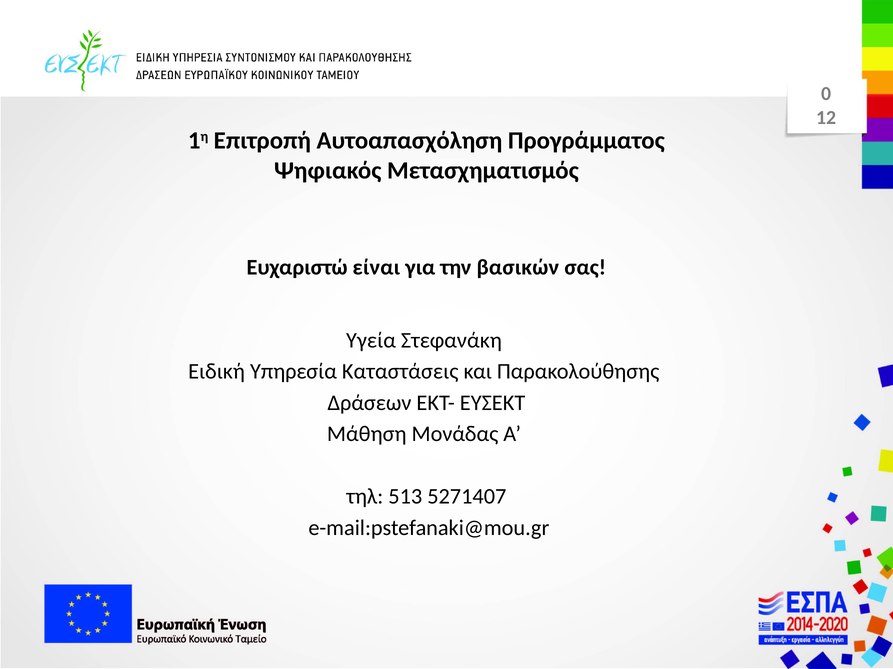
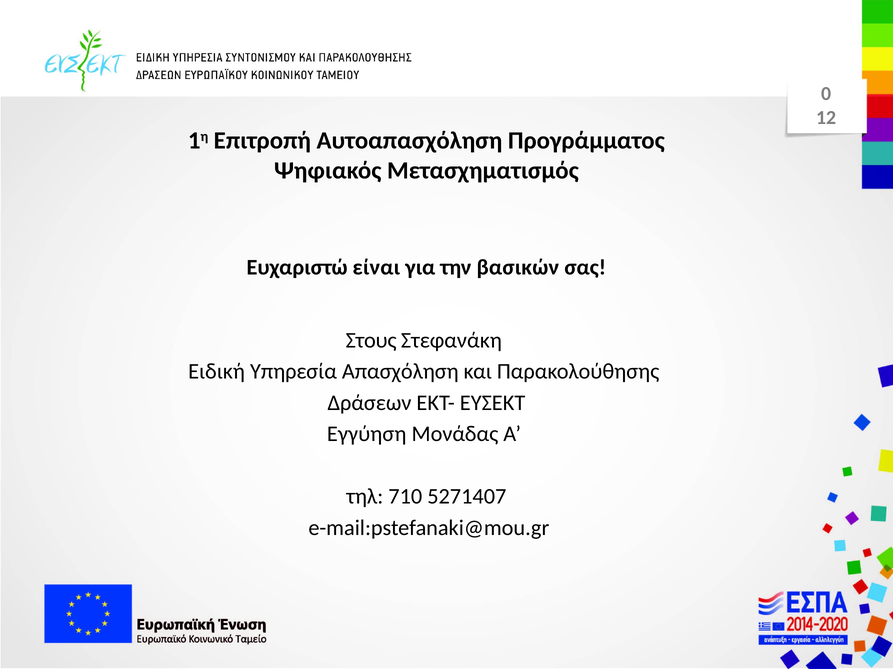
Υγεία: Υγεία -> Στους (371, 341)
Καταστάσεις: Καταστάσεις -> Απασχόληση (400, 372)
Μάθηση: Μάθηση -> Εγγύηση (367, 434)
513: 513 -> 710 (405, 497)
